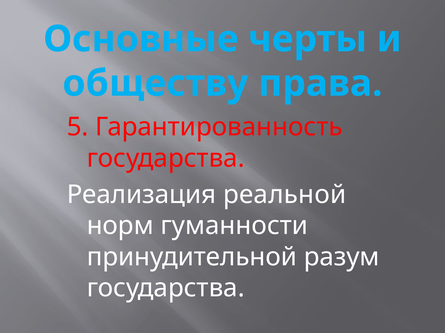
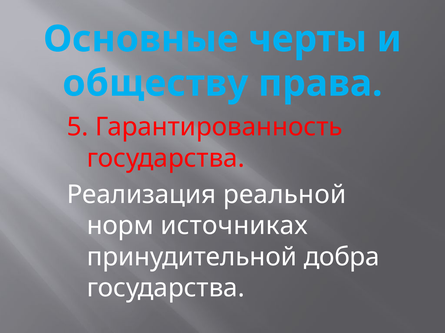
гуманности: гуманности -> источниках (234, 226)
разум: разум -> добра (342, 257)
